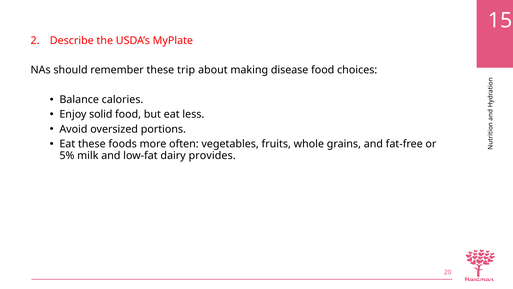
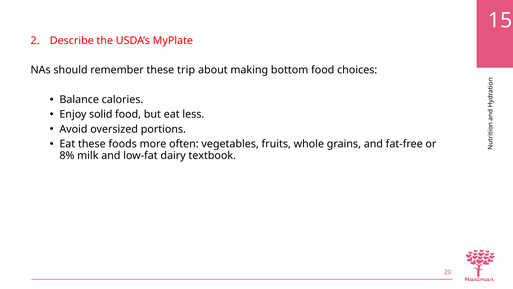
disease: disease -> bottom (290, 70)
5%: 5% -> 8% (67, 155)
provides: provides -> textbook (212, 155)
